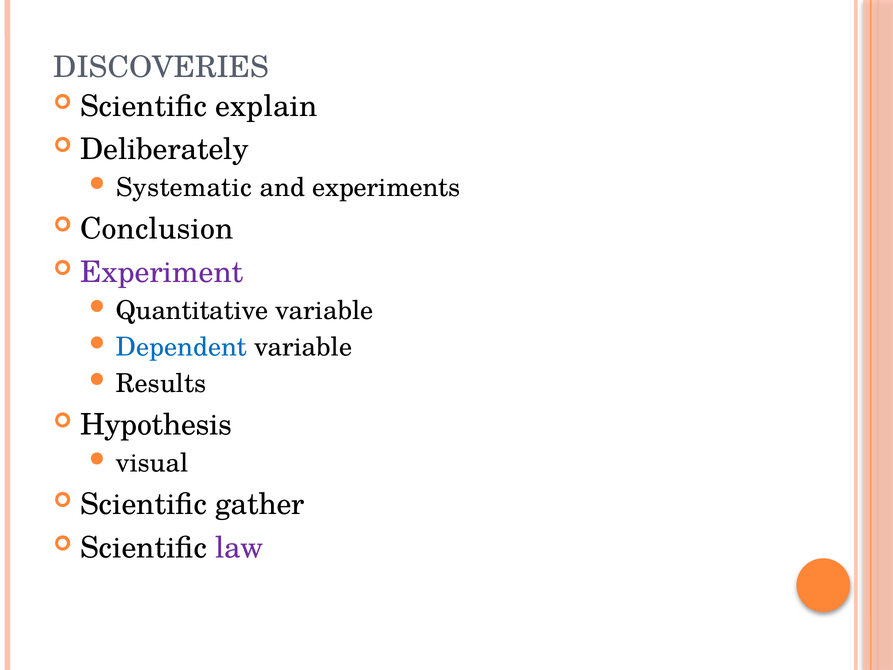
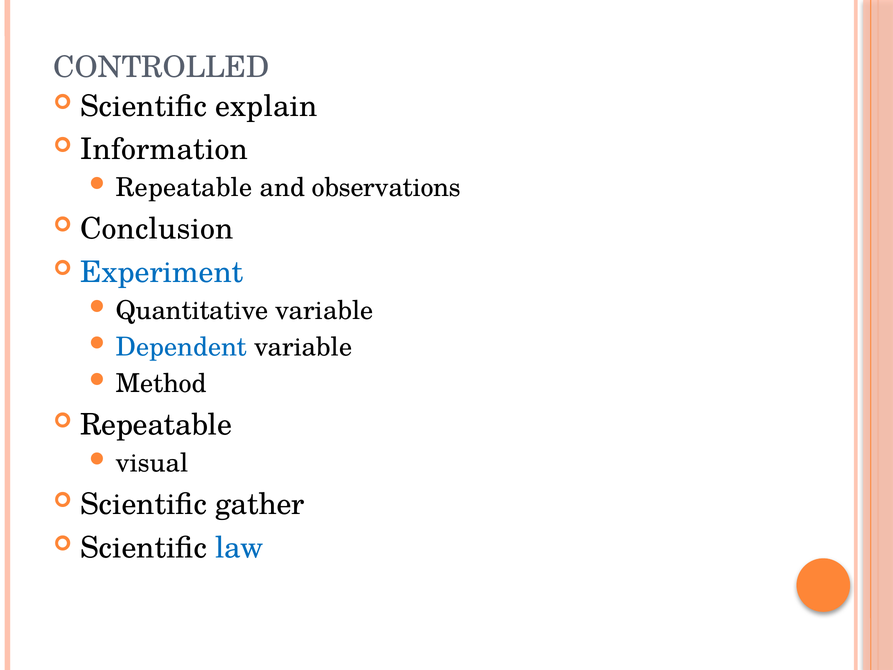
DISCOVERIES: DISCOVERIES -> CONTROLLED (161, 68)
Deliberately: Deliberately -> Information (164, 149)
Systematic: Systematic -> Repeatable (184, 188)
experiments: experiments -> observations (386, 188)
Experiment colour: purple -> blue (162, 272)
Results: Results -> Method (161, 384)
Hypothesis: Hypothesis -> Repeatable (156, 425)
law colour: purple -> blue (239, 548)
